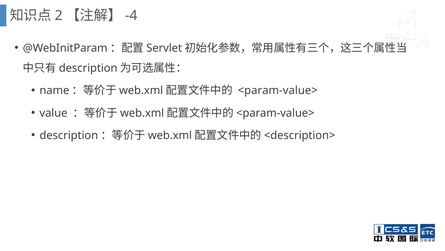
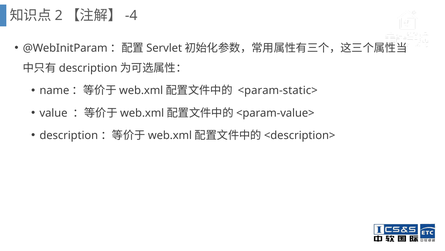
<param-value>: <param-value> -> <param-static> (278, 90)
